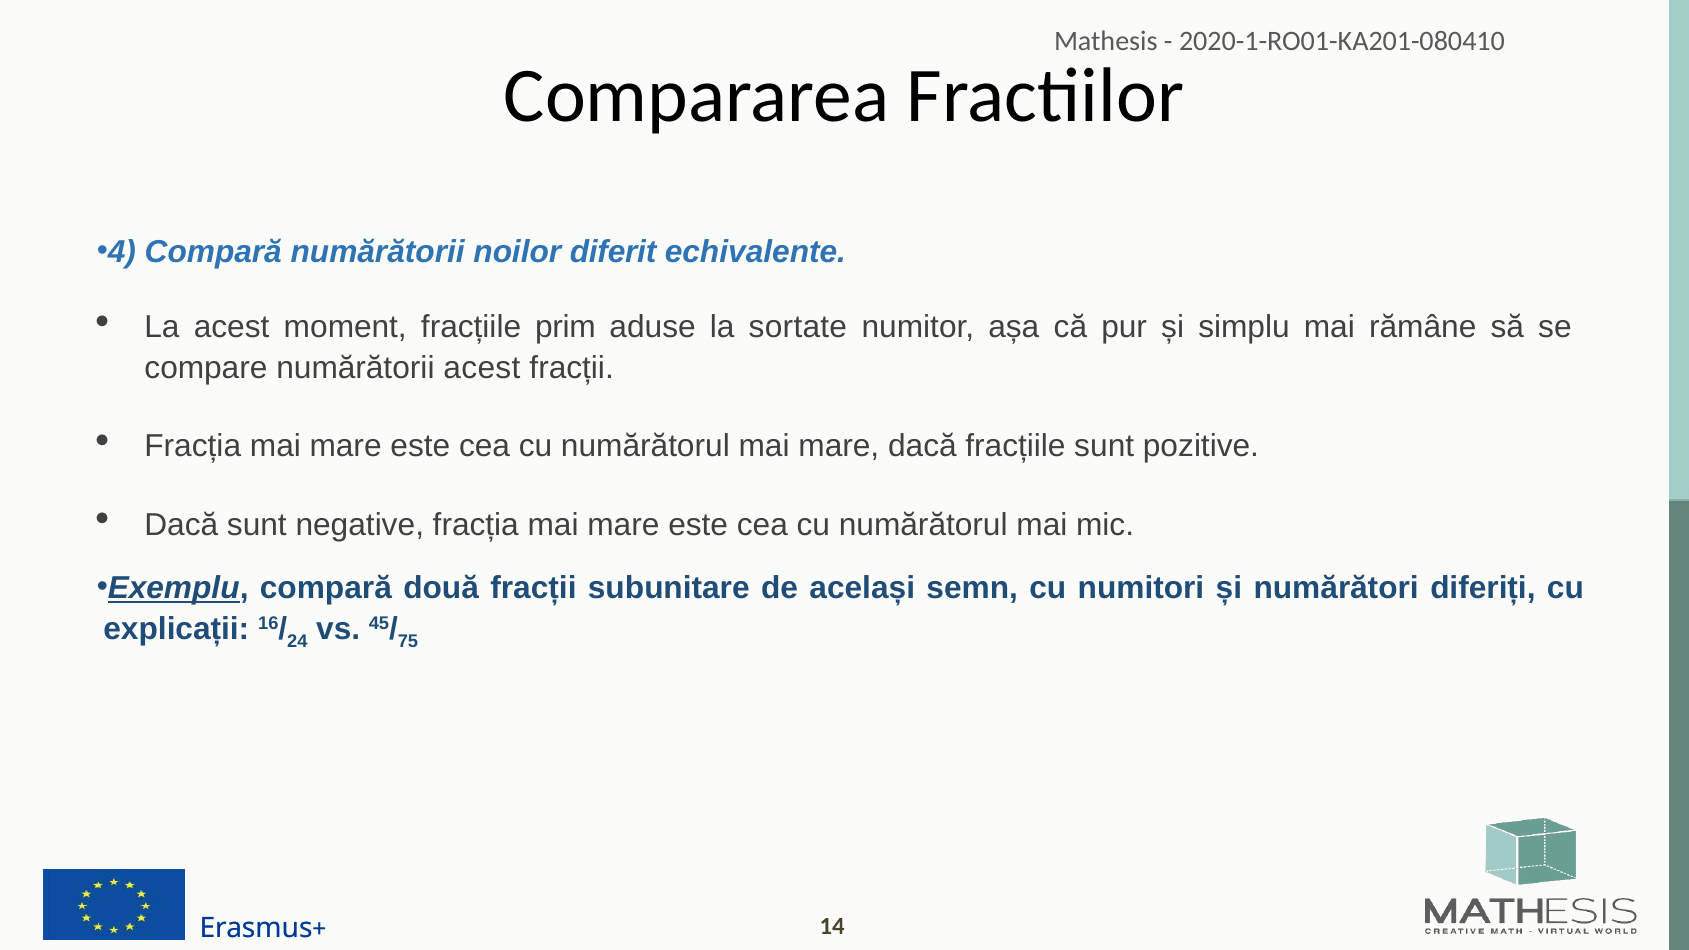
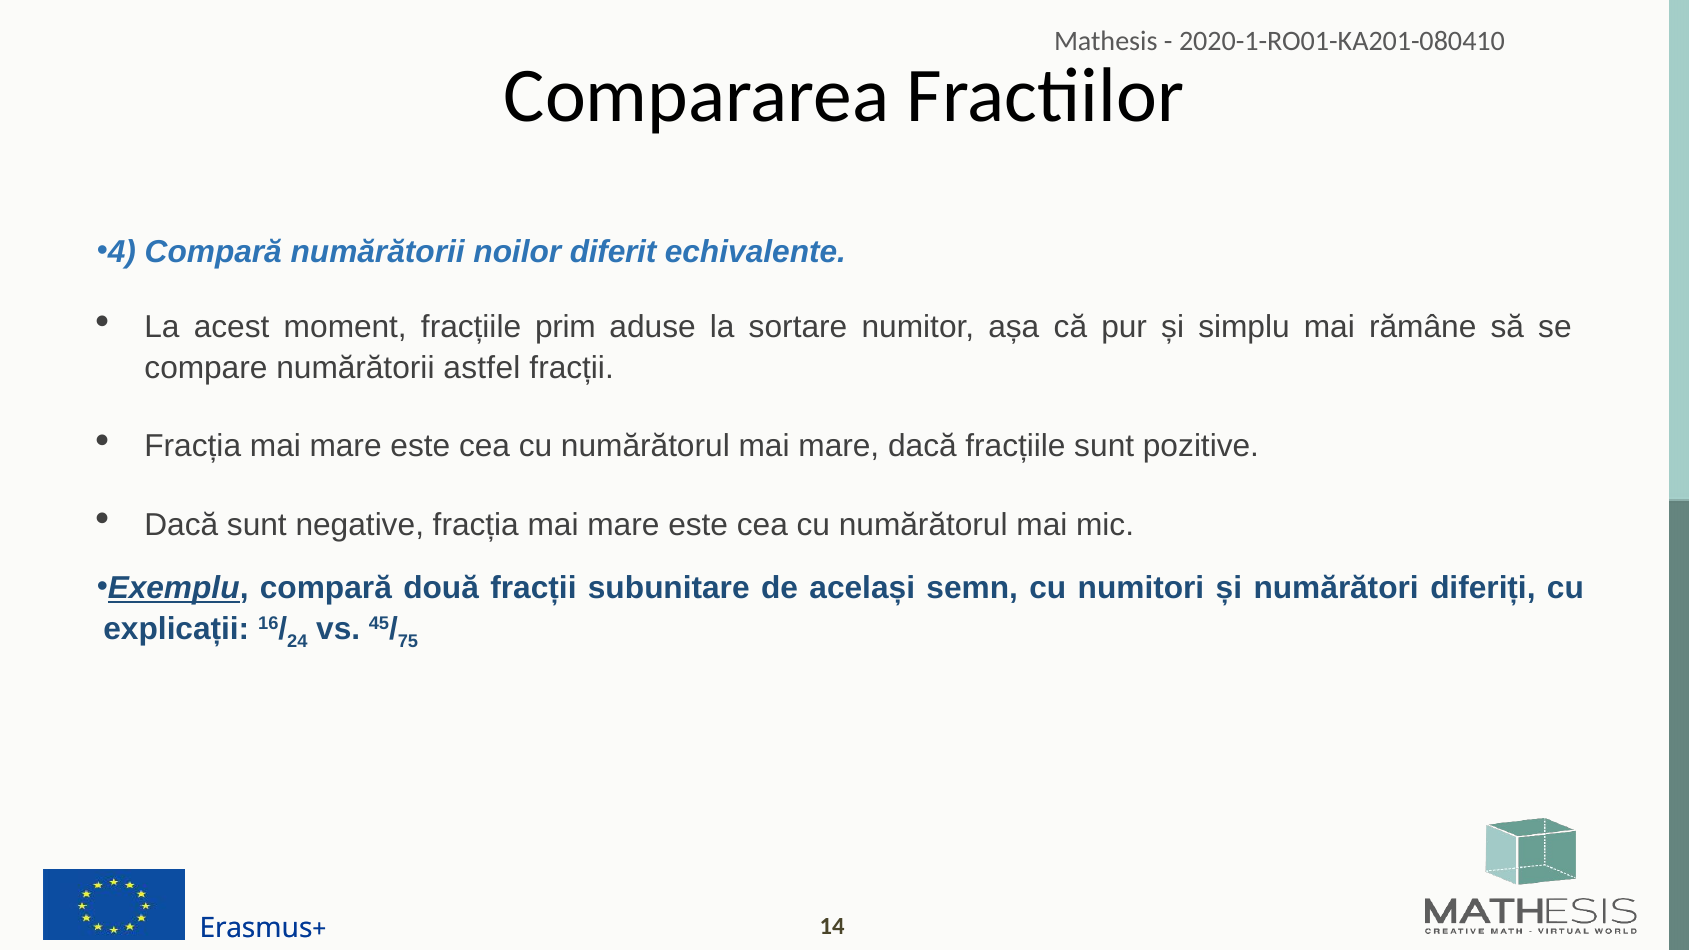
sortate: sortate -> sortare (798, 327)
numărătorii acest: acest -> astfel (482, 368)
